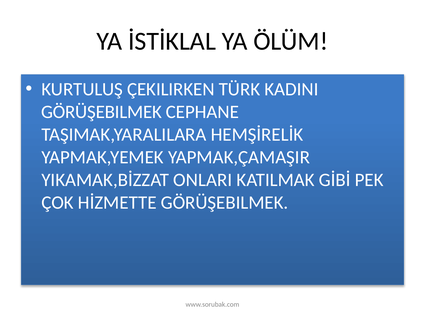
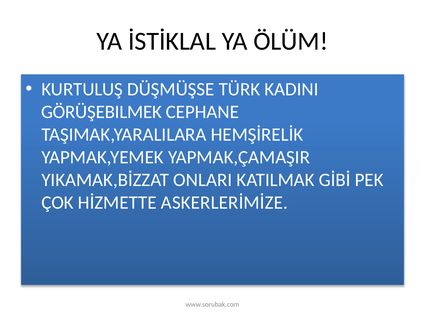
ÇEKILIRKEN: ÇEKILIRKEN -> DÜŞMÜŞSE (171, 89)
HİZMETTE GÖRÜŞEBILMEK: GÖRÜŞEBILMEK -> ASKERLERİMİZE (224, 203)
